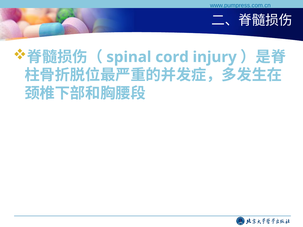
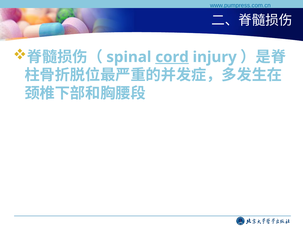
cord underline: none -> present (172, 57)
